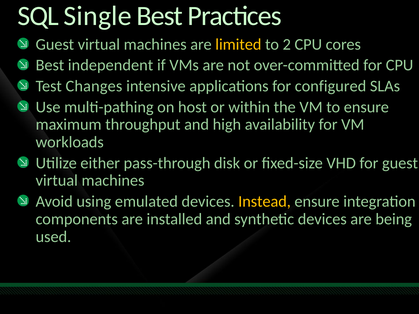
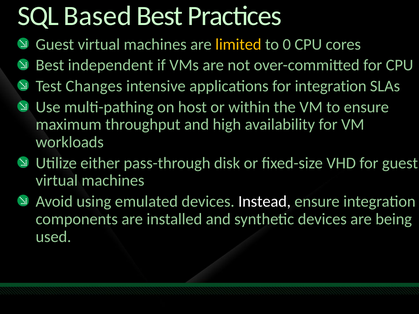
Single: Single -> Based (98, 16)
2: 2 -> 0 (287, 44)
for configured: configured -> integration (331, 86)
Instead colour: yellow -> white (265, 202)
